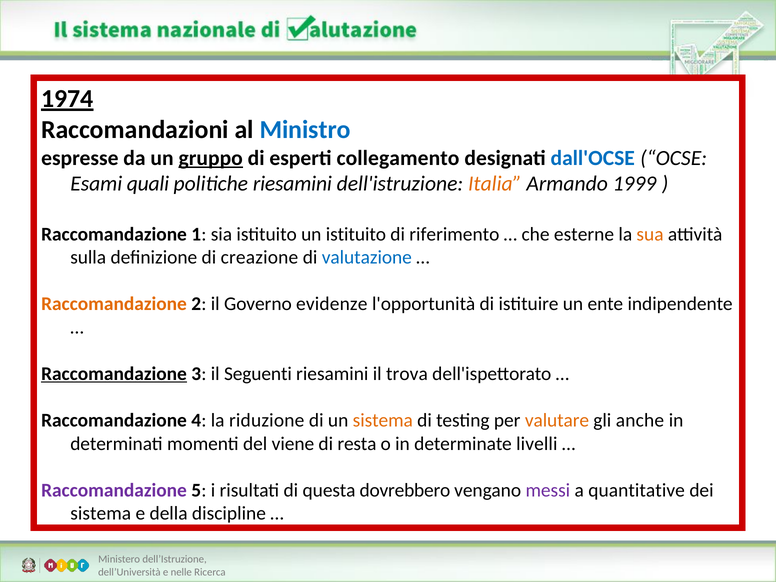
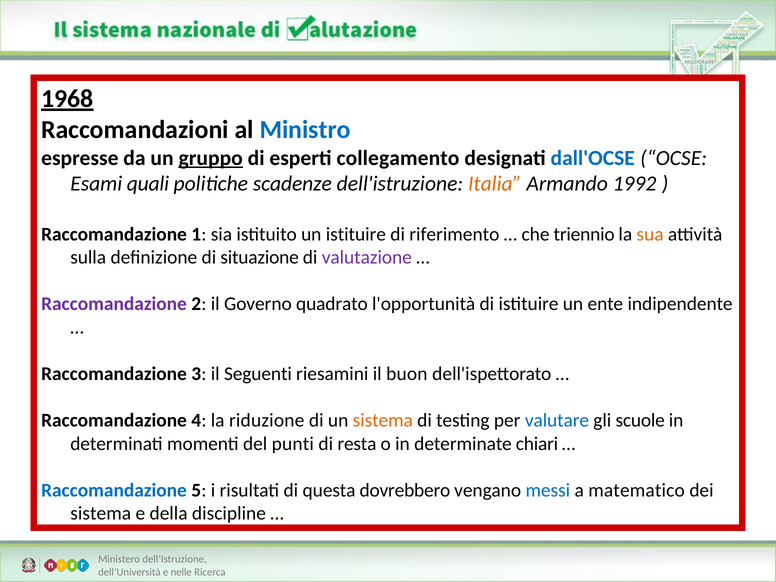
1974: 1974 -> 1968 (67, 99)
politiche riesamini: riesamini -> scadenze (292, 184)
1999: 1999 -> 1992 (635, 184)
un istituito: istituito -> istituire (356, 234)
esterne: esterne -> triennio (584, 234)
creazione: creazione -> situazione (260, 257)
valutazione colour: blue -> purple (367, 257)
Raccomandazione colour: orange -> purple (114, 304)
evidenze: evidenze -> quadrato (332, 304)
Raccomandazione underline: present -> none (114, 374)
trova: trova -> buon (407, 374)
valutare colour: orange -> blue (557, 420)
anche: anche -> scuole (640, 420)
viene: viene -> punti (293, 444)
livelli: livelli -> chiari (537, 444)
Raccomandazione colour: purple -> blue (114, 490)
messi colour: purple -> blue (548, 490)
quantitative: quantitative -> matematico (637, 490)
